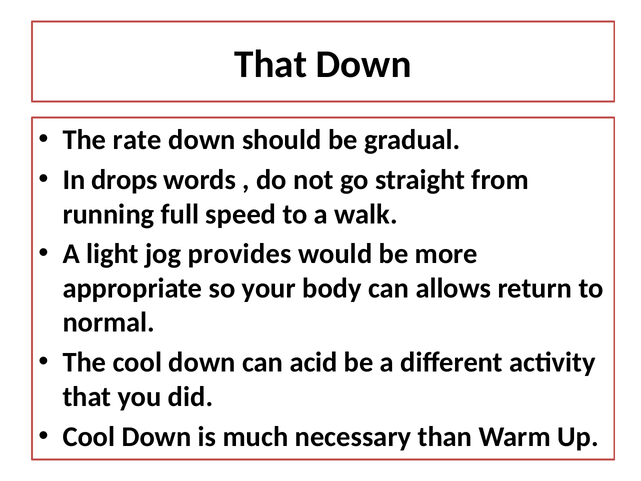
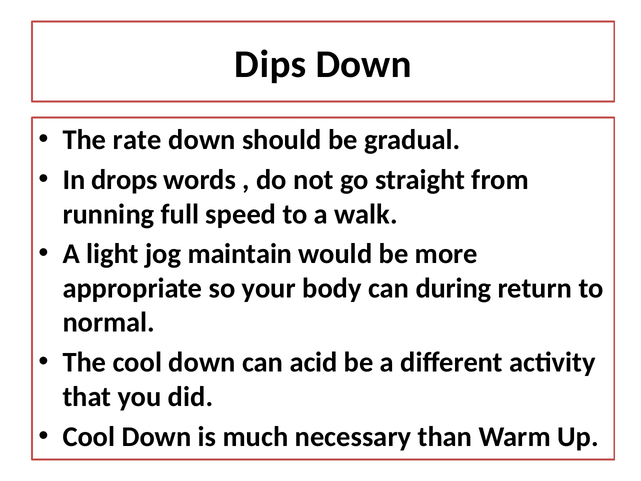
That: That -> Dips (270, 64)
provides: provides -> maintain (240, 254)
allows: allows -> during (453, 288)
